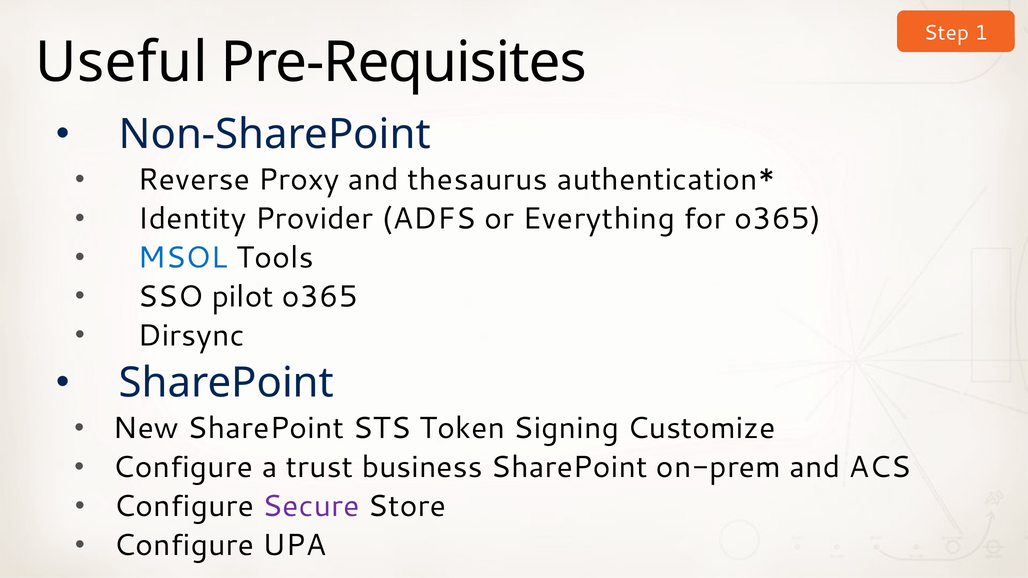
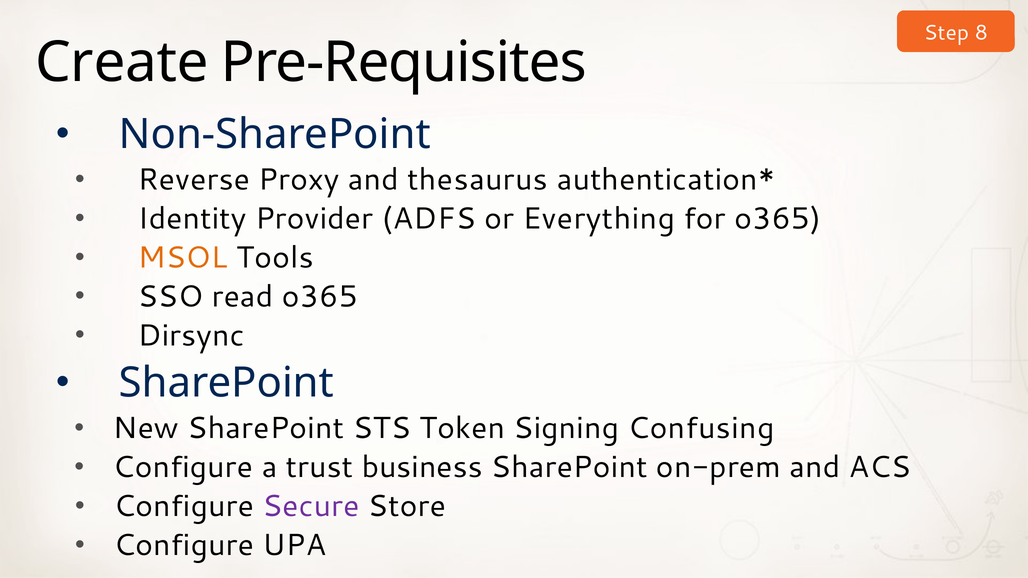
1: 1 -> 8 (981, 33)
Useful: Useful -> Create (122, 62)
MSOL colour: blue -> orange (183, 258)
pilot: pilot -> read (243, 297)
Customize: Customize -> Confusing (701, 428)
